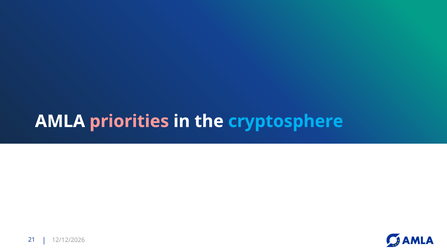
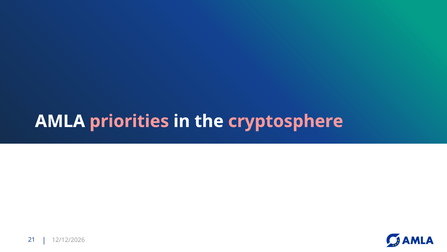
cryptosphere colour: light blue -> pink (286, 121)
